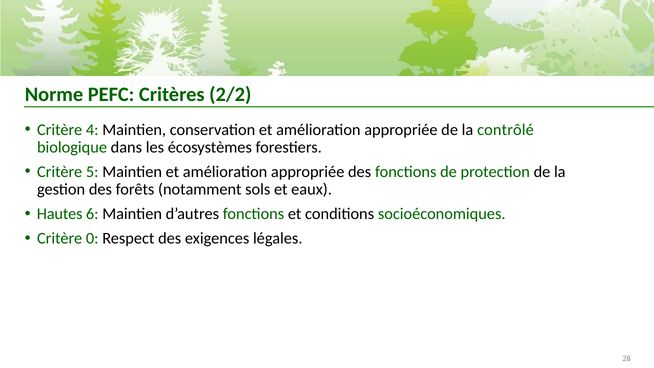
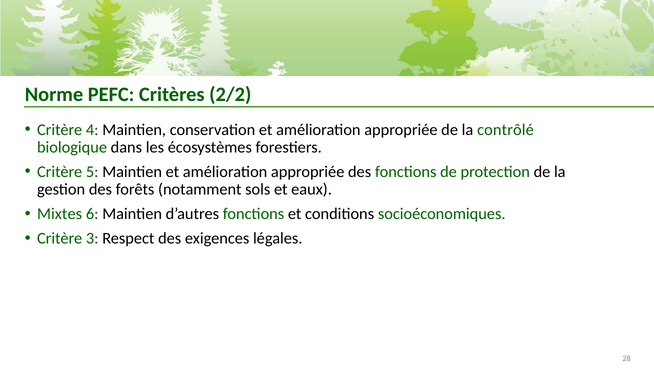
Hautes: Hautes -> Mixtes (60, 214)
0: 0 -> 3 (92, 238)
